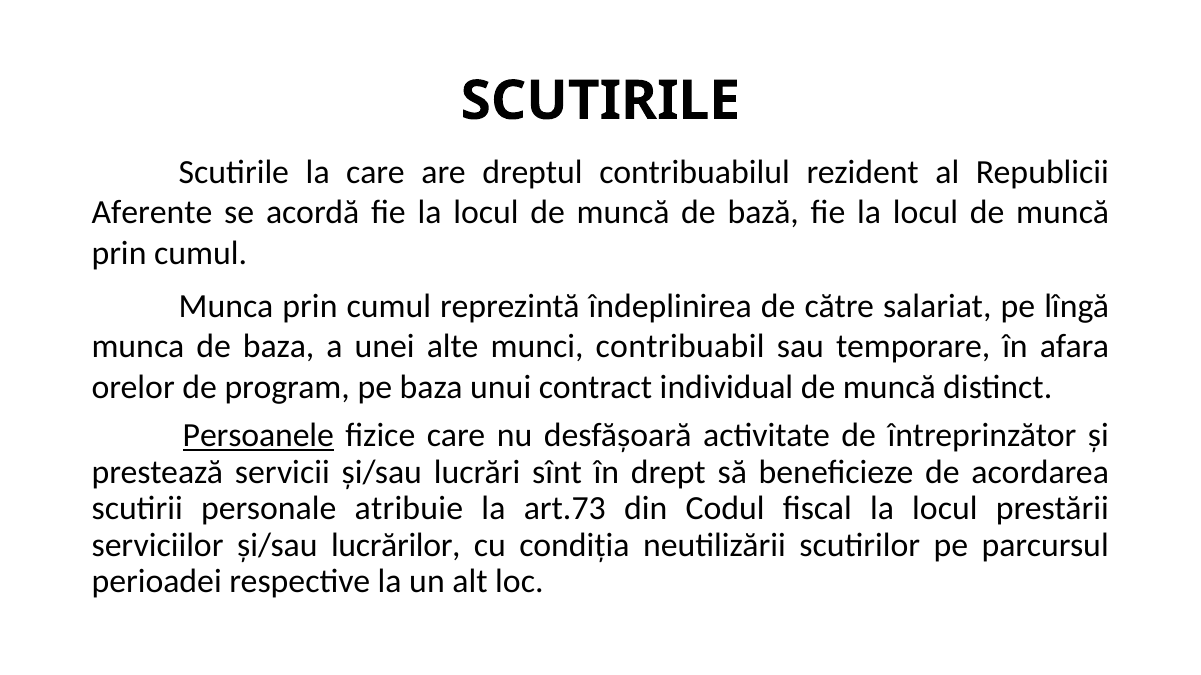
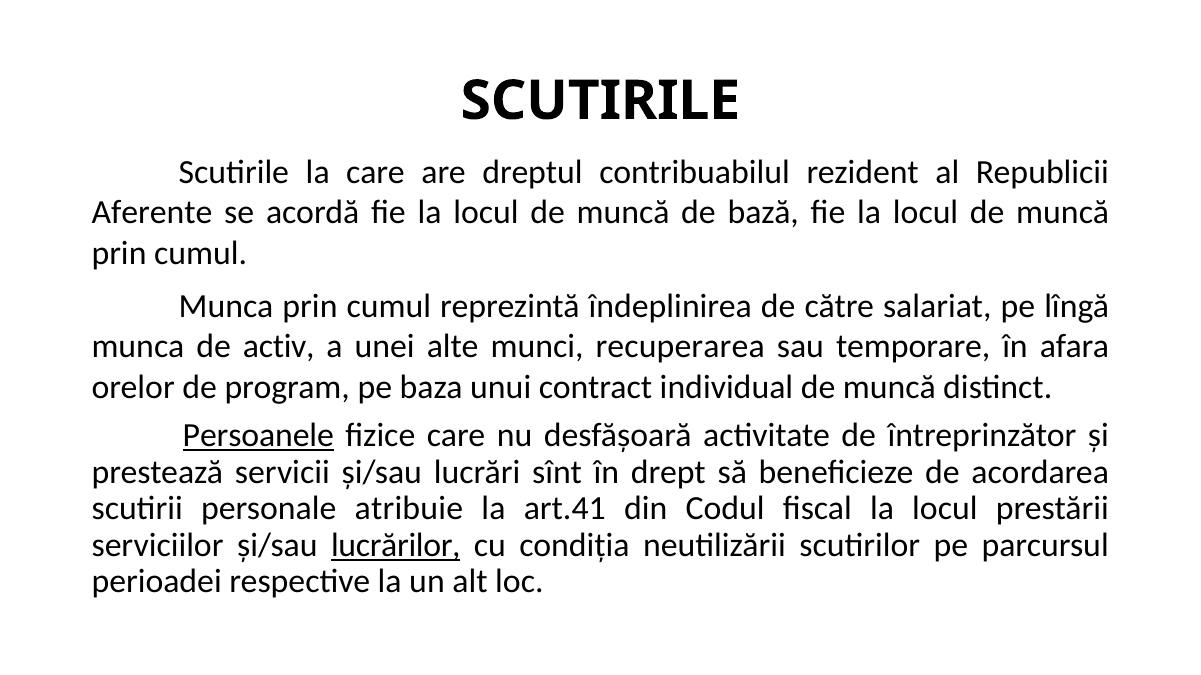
de baza: baza -> activ (279, 347)
contribuabil: contribuabil -> recuperarea (680, 347)
art.73: art.73 -> art.41 (565, 509)
lucrărilor underline: none -> present (396, 546)
